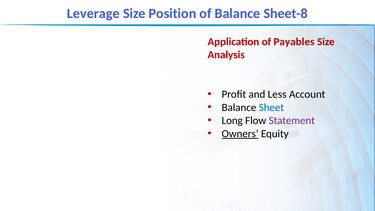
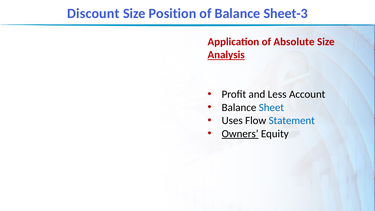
Leverage: Leverage -> Discount (93, 13)
Sheet-8: Sheet-8 -> Sheet-3 (286, 13)
Payables: Payables -> Absolute (294, 42)
Analysis underline: none -> present (226, 55)
Long: Long -> Uses (232, 120)
Statement colour: purple -> blue (292, 120)
